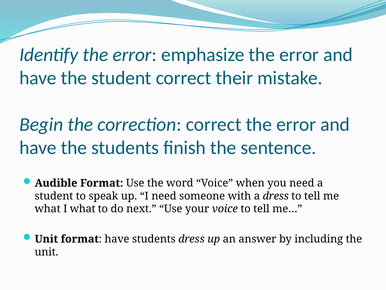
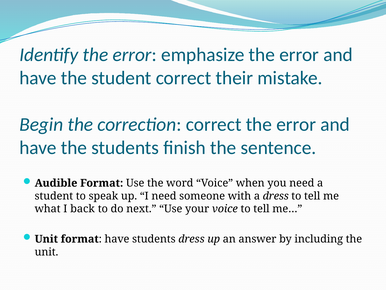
I what: what -> back (83, 209)
